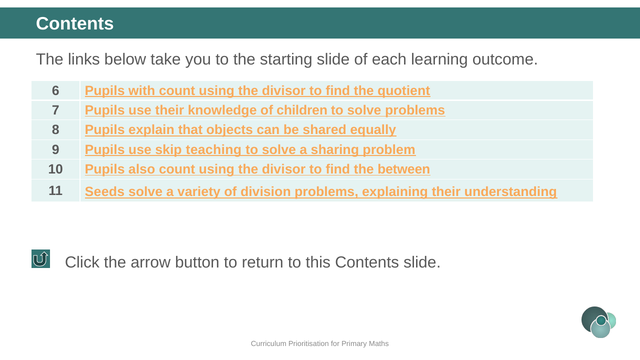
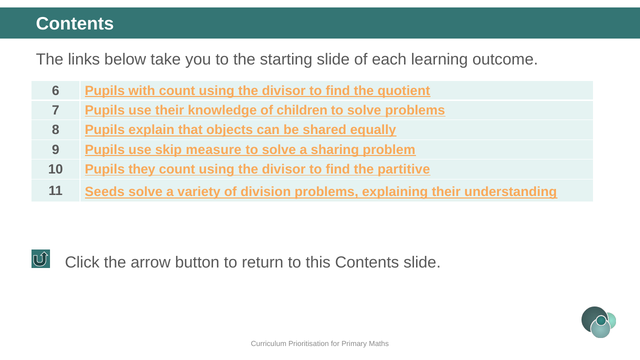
teaching: teaching -> measure (214, 150)
also: also -> they (142, 169)
between: between -> partitive (404, 169)
